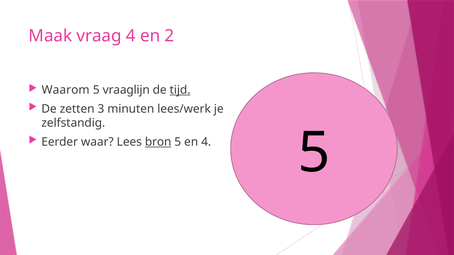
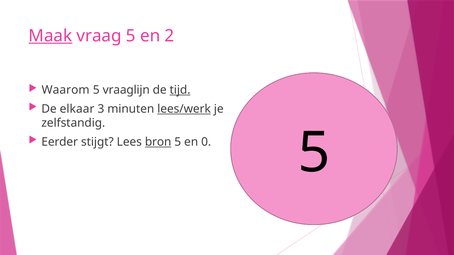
Maak underline: none -> present (50, 36)
vraag 4: 4 -> 5 (131, 36)
zetten: zetten -> elkaar (77, 109)
lees/werk underline: none -> present (184, 109)
waar: waar -> stijgt (97, 142)
en 4: 4 -> 0 (206, 142)
